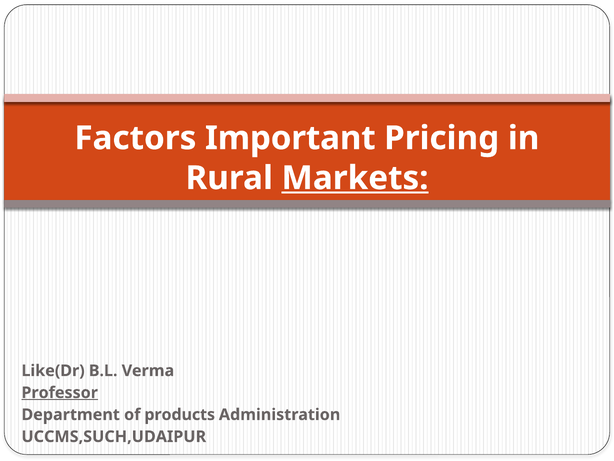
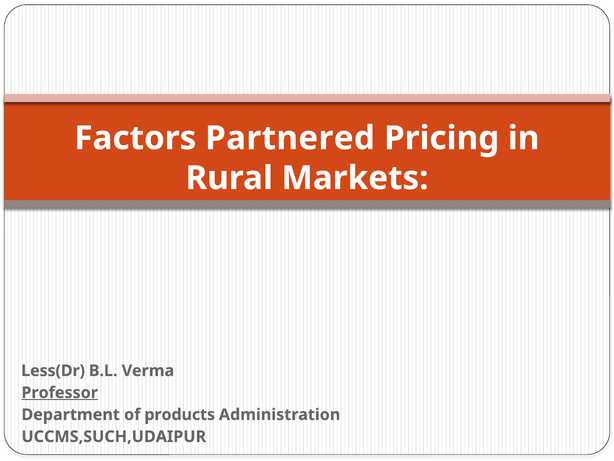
Important: Important -> Partnered (290, 138)
Markets underline: present -> none (355, 178)
Like(Dr: Like(Dr -> Less(Dr (53, 370)
